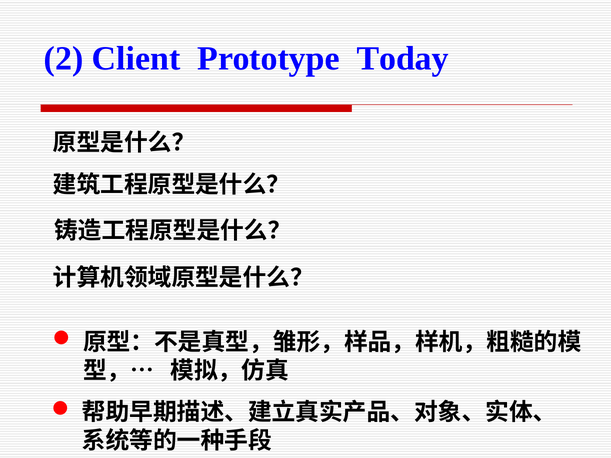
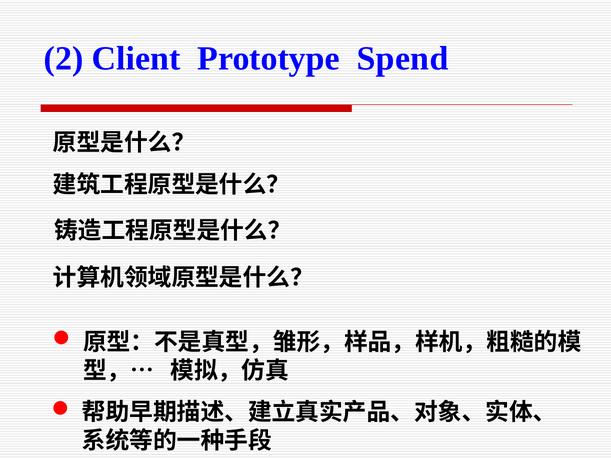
Today: Today -> Spend (403, 58)
